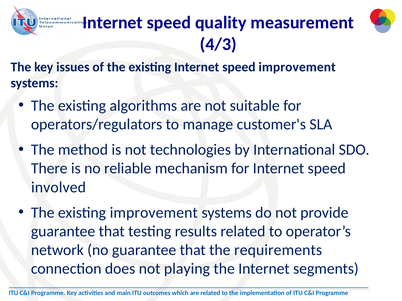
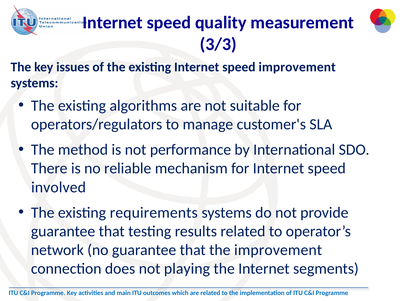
4/3: 4/3 -> 3/3 (218, 44)
technologies: technologies -> performance (191, 150)
existing improvement: improvement -> requirements (154, 213)
the requirements: requirements -> improvement (278, 251)
